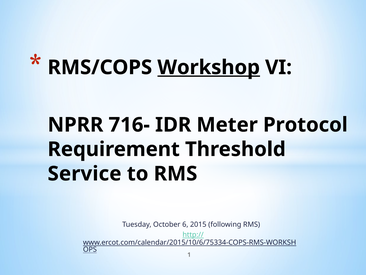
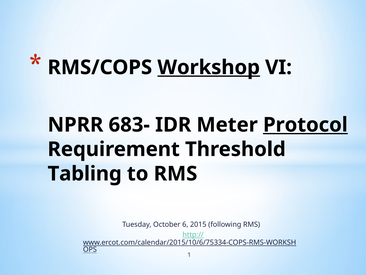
716-: 716- -> 683- (129, 125)
Protocol underline: none -> present (305, 125)
Service: Service -> Tabling (85, 173)
